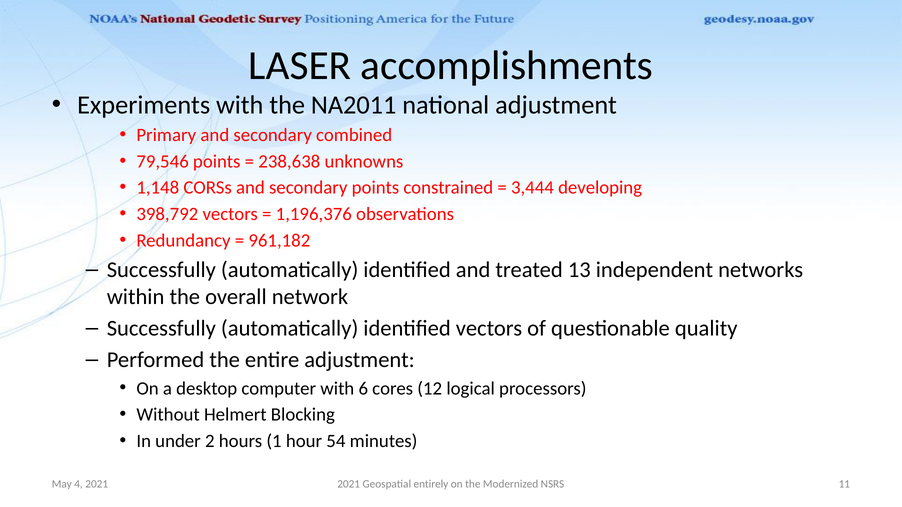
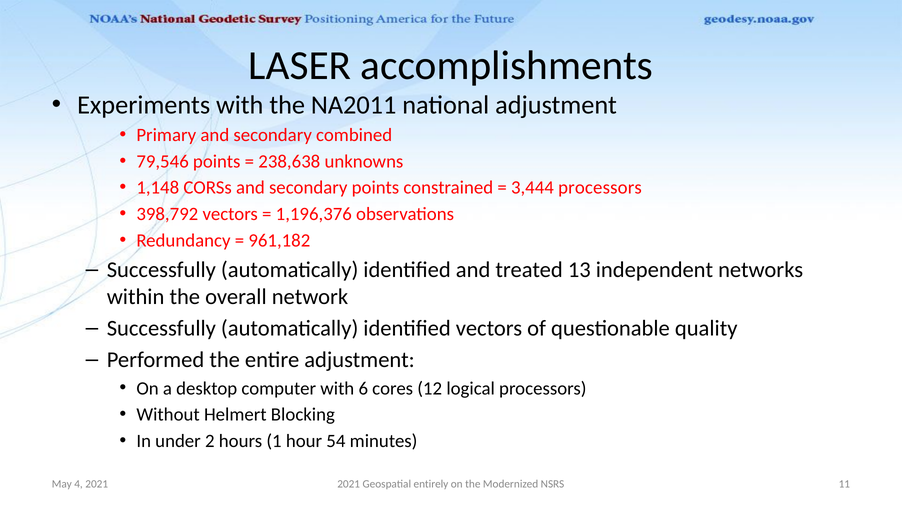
3,444 developing: developing -> processors (600, 188)
